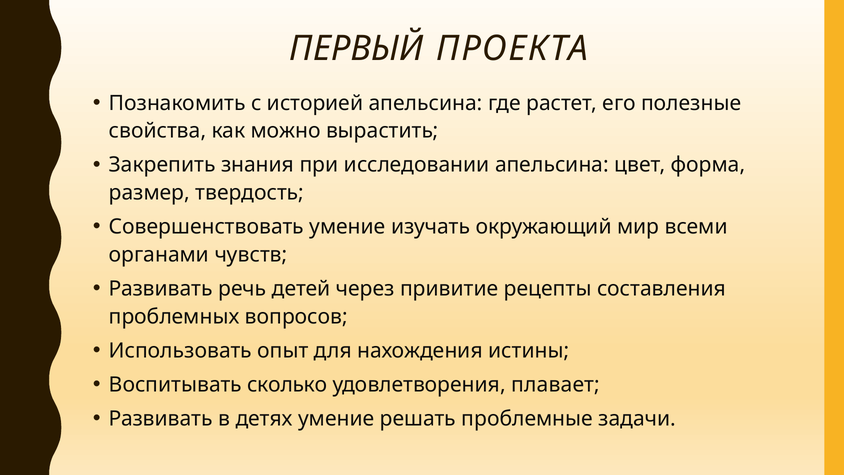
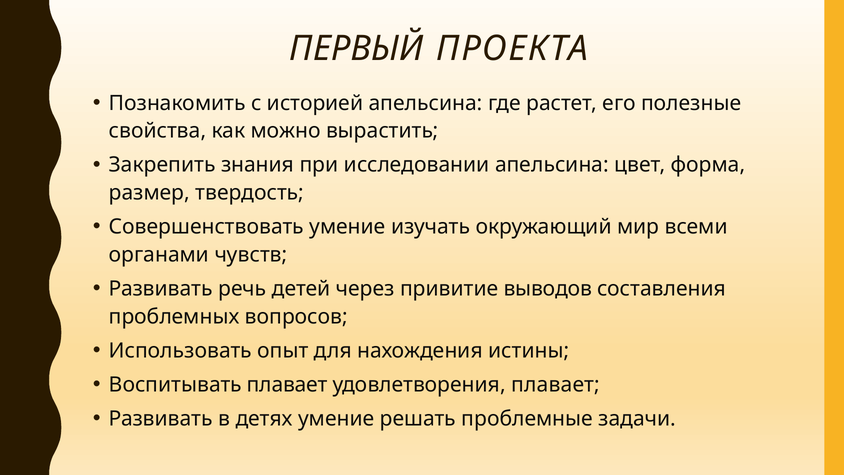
рецепты: рецепты -> выводов (548, 289)
Воспитывать сколько: сколько -> плавает (287, 384)
